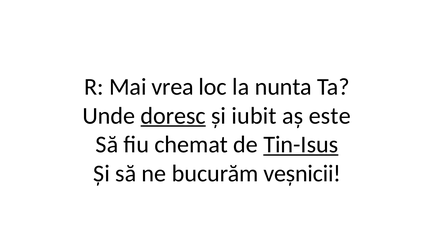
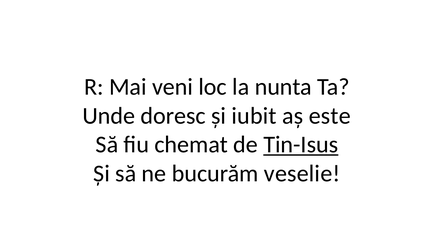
vrea: vrea -> veni (173, 87)
doresc underline: present -> none (173, 116)
veșnicii: veșnicii -> veselie (302, 174)
